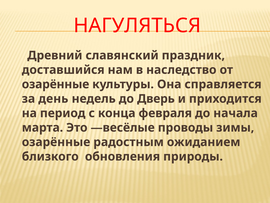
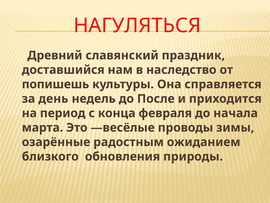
озарённые: озарённые -> попишешь (55, 84)
Дверь: Дверь -> После (156, 99)
